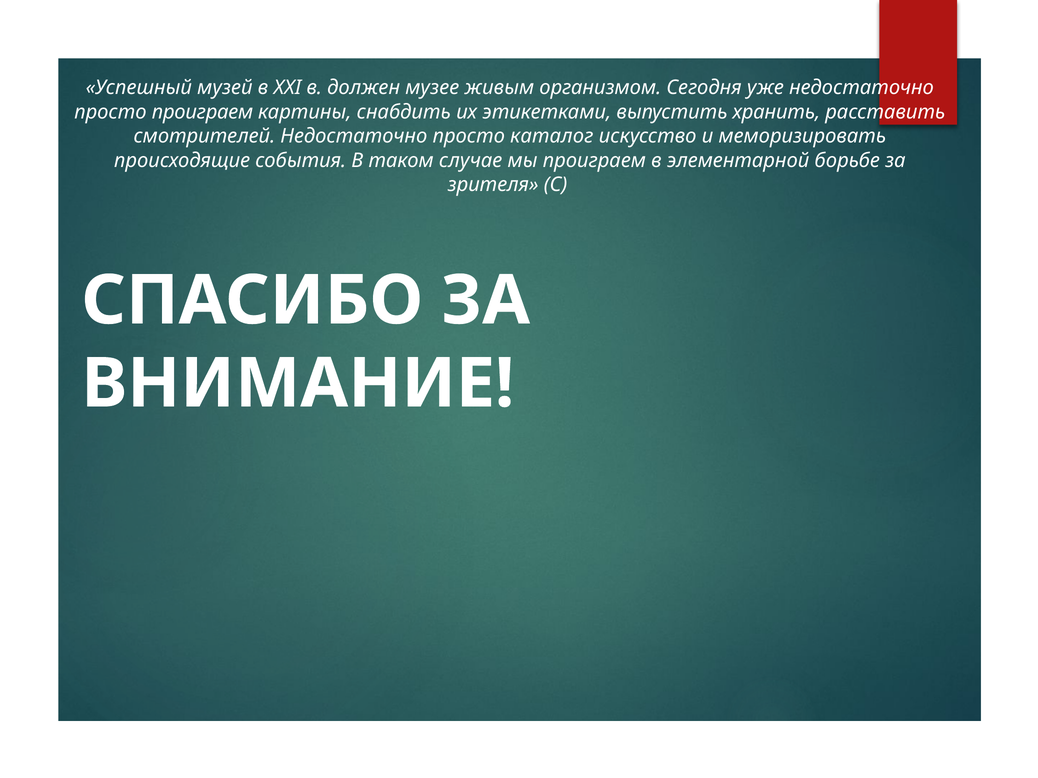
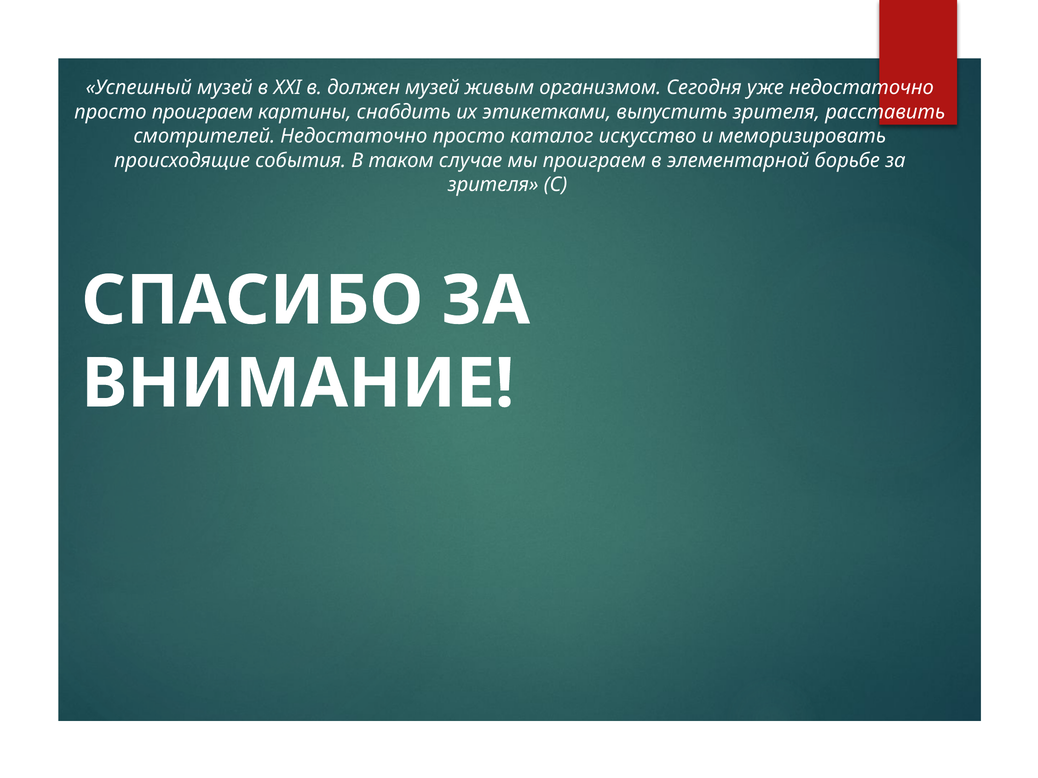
должен музее: музее -> музей (432, 88)
выпустить хранить: хранить -> зрителя (776, 112)
